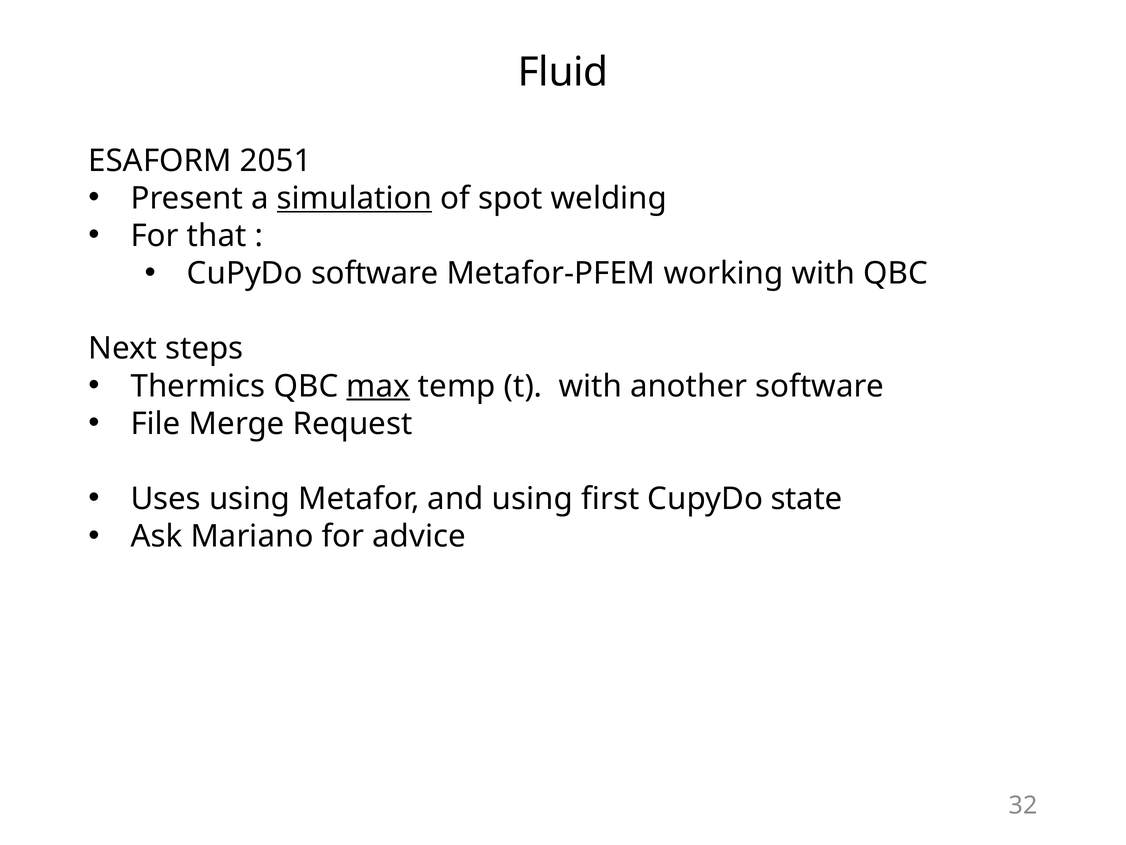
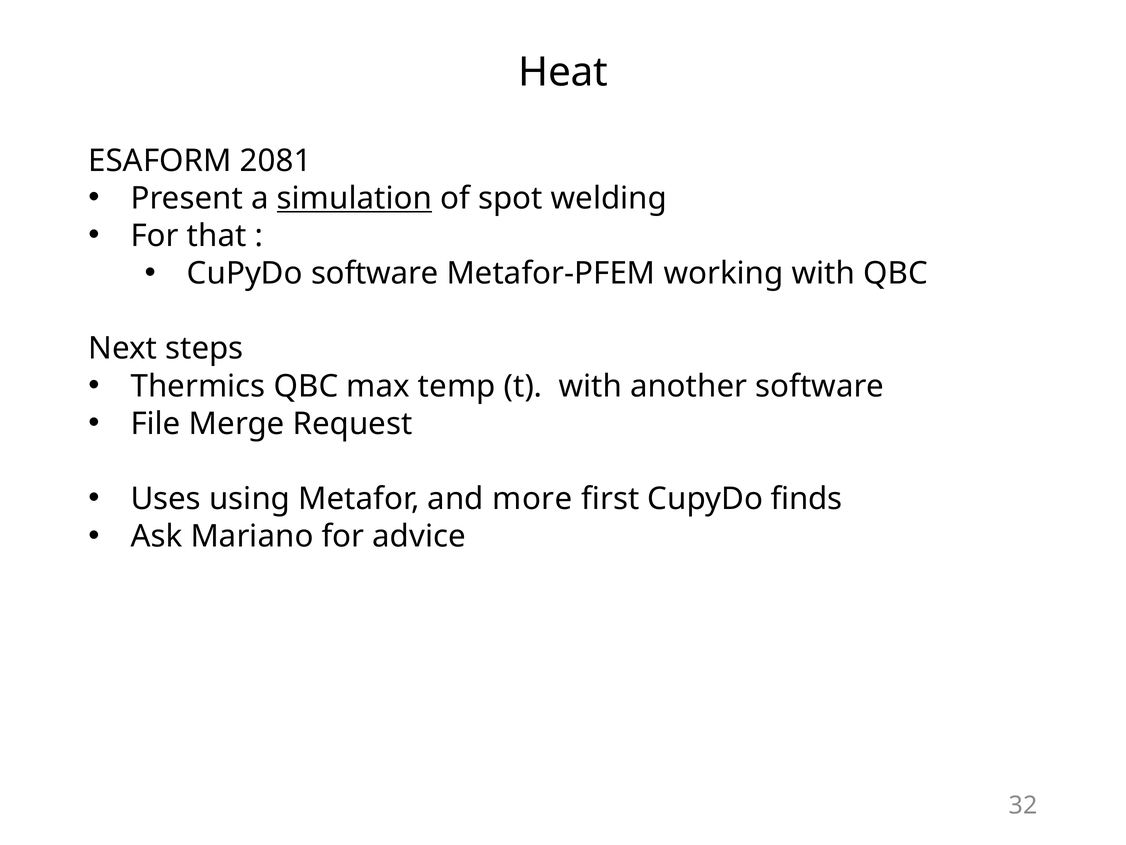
Fluid: Fluid -> Heat (563, 72)
2051: 2051 -> 2081 (276, 161)
max underline: present -> none (378, 386)
and using: using -> more (532, 499)
state: state -> finds (807, 499)
